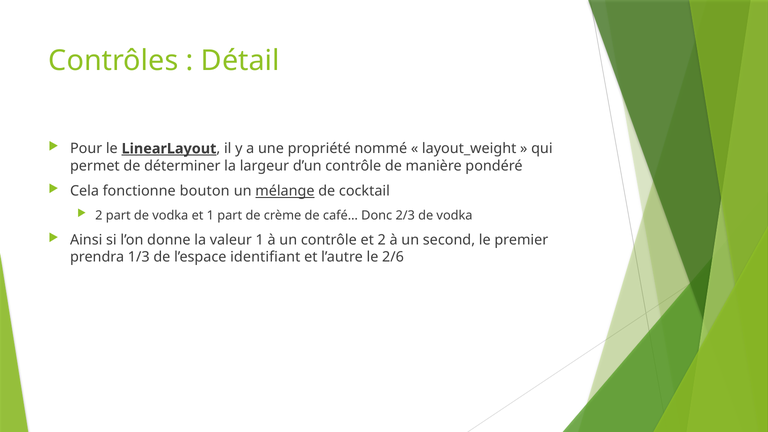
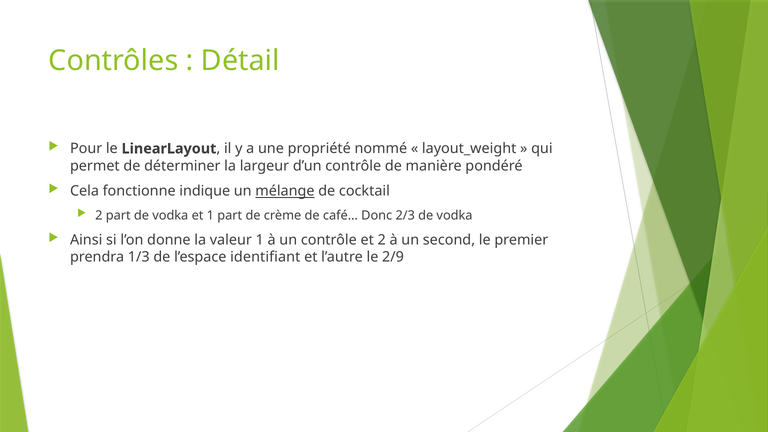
LinearLayout underline: present -> none (169, 149)
bouton: bouton -> indique (205, 191)
2/6: 2/6 -> 2/9 (393, 257)
